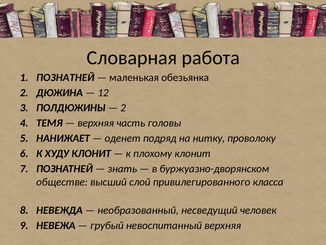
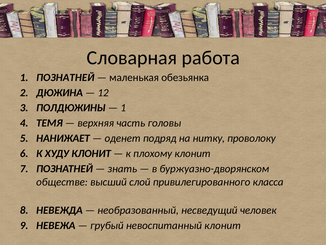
2: 2 -> 1 (123, 108)
невоспитанный верхняя: верхняя -> клонит (223, 225)
